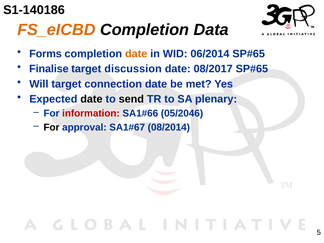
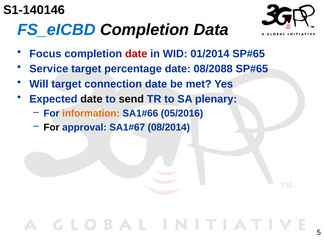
S1-140186: S1-140186 -> S1-140146 (34, 10)
FS_eICBD colour: orange -> blue (56, 30)
Forms: Forms -> Focus (45, 54)
date colour: orange -> red (136, 54)
06/2014: 06/2014 -> 01/2014 (210, 54)
Finalise: Finalise -> Service (49, 69)
discussion: discussion -> percentage (133, 69)
08/2017: 08/2017 -> 08/2088 (213, 69)
information colour: red -> orange (91, 113)
05/2046: 05/2046 -> 05/2016 (182, 113)
